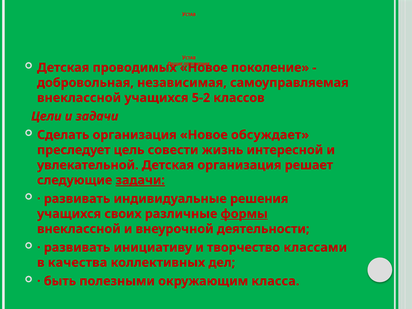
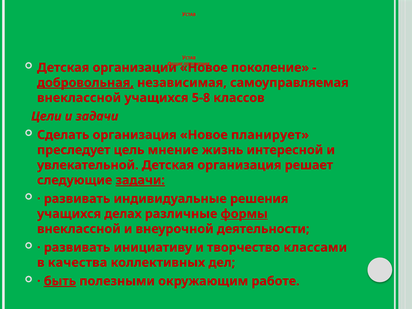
проводимых: проводимых -> организации (135, 68)
добровольная underline: none -> present (85, 83)
5-2: 5-2 -> 5-8 (201, 98)
обсуждает: обсуждает -> планирует (270, 135)
совести: совести -> мнение (173, 150)
своих: своих -> делах (123, 214)
быть underline: none -> present (60, 281)
класса: класса -> работе (275, 281)
